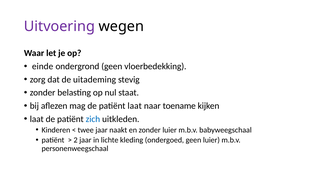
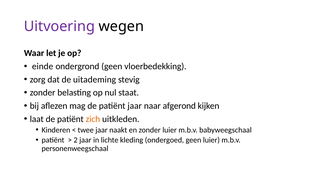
patiënt laat: laat -> jaar (135, 106)
toename: toename -> afgerond (179, 106)
zich colour: blue -> orange (93, 119)
